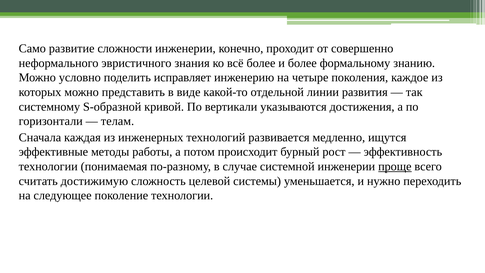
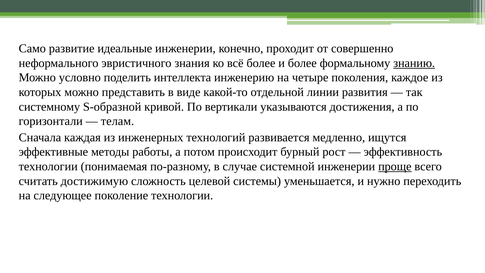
сложности: сложности -> идеальные (125, 48)
знанию underline: none -> present (414, 63)
исправляет: исправляет -> интеллекта (182, 78)
